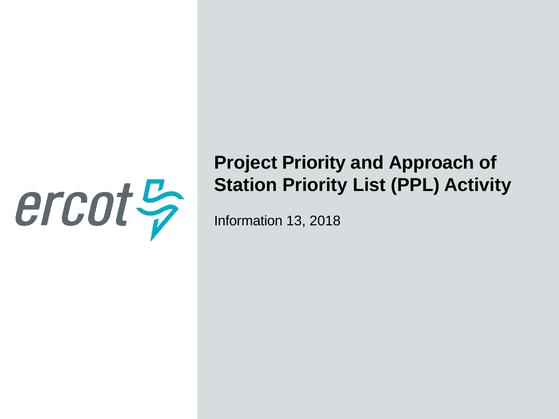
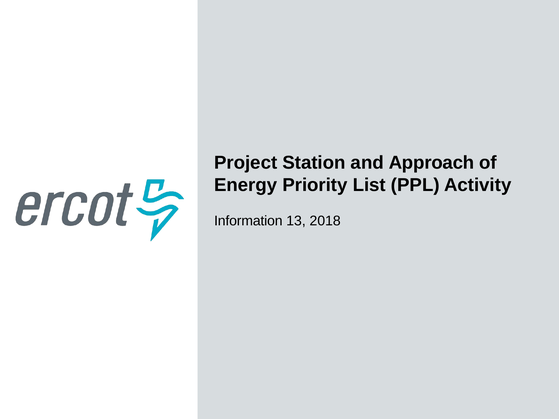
Project Priority: Priority -> Station (314, 163)
Station: Station -> Energy (246, 185)
